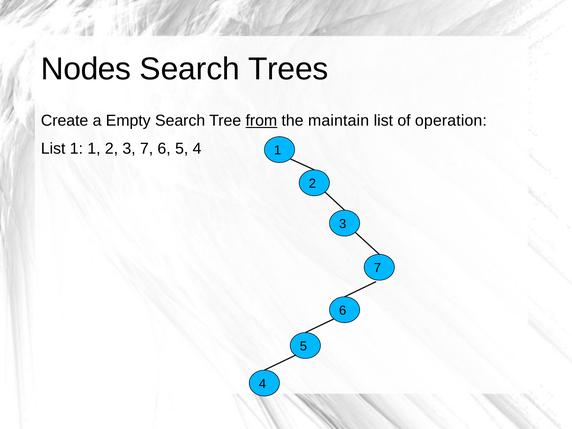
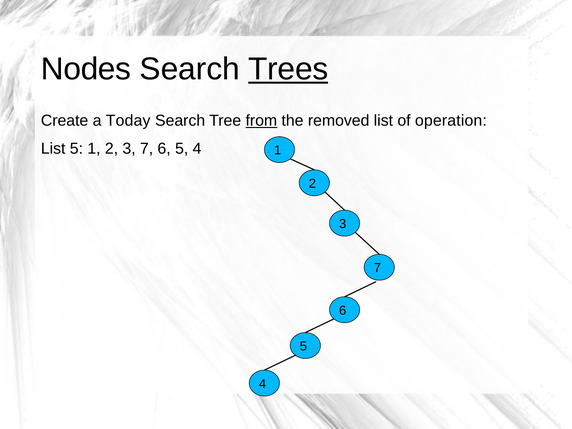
Trees underline: none -> present (288, 69)
Empty: Empty -> Today (128, 121)
maintain: maintain -> removed (339, 121)
List 1: 1 -> 5 (76, 149)
